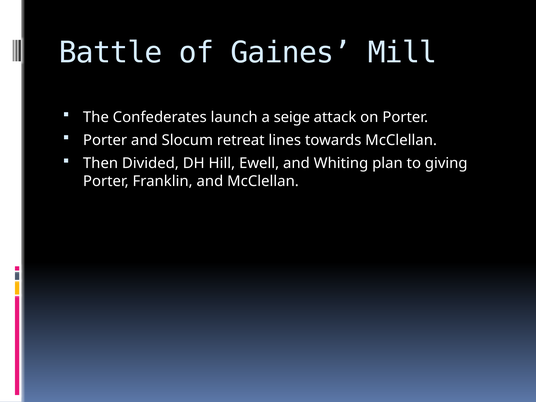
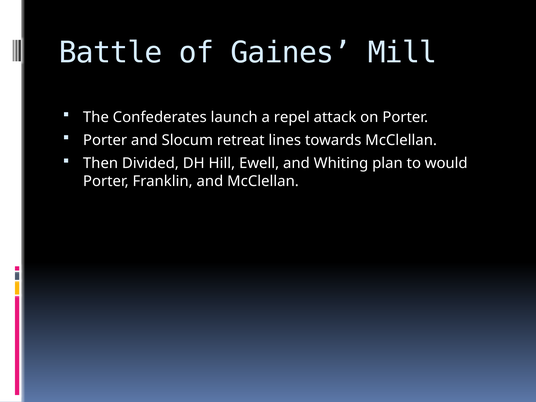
seige: seige -> repel (292, 117)
giving: giving -> would (446, 163)
